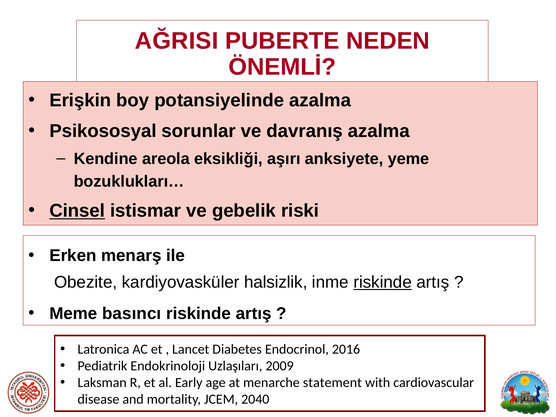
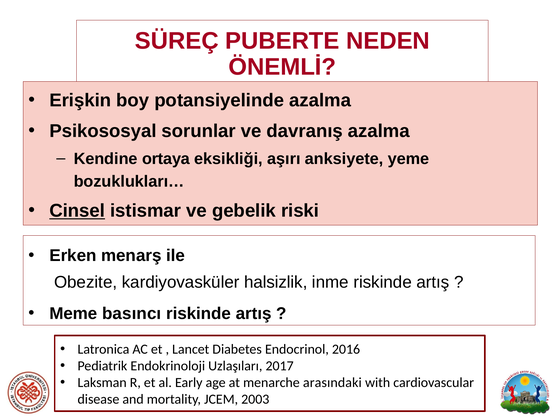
AĞRISI: AĞRISI -> SÜREÇ (177, 41)
areola: areola -> ortaya (166, 159)
riskinde underline: present -> none (383, 282)
2009: 2009 -> 2017 (280, 366)
statement: statement -> arasındaki (332, 383)
2040: 2040 -> 2003 (255, 399)
